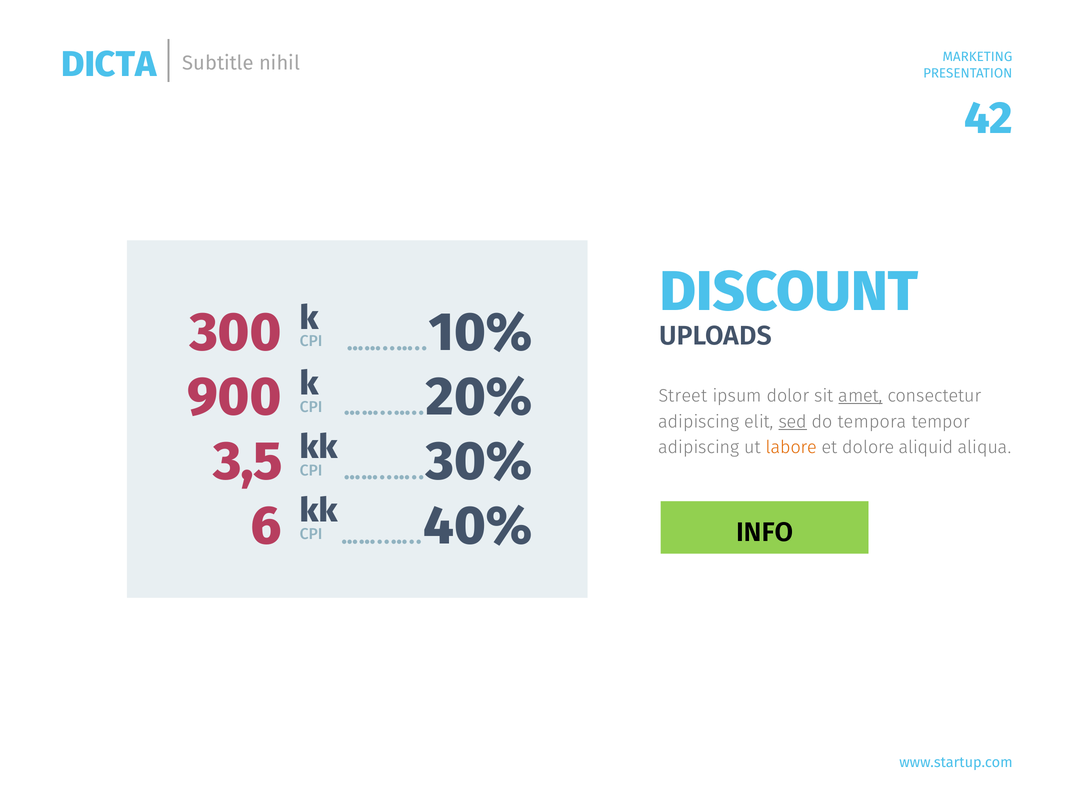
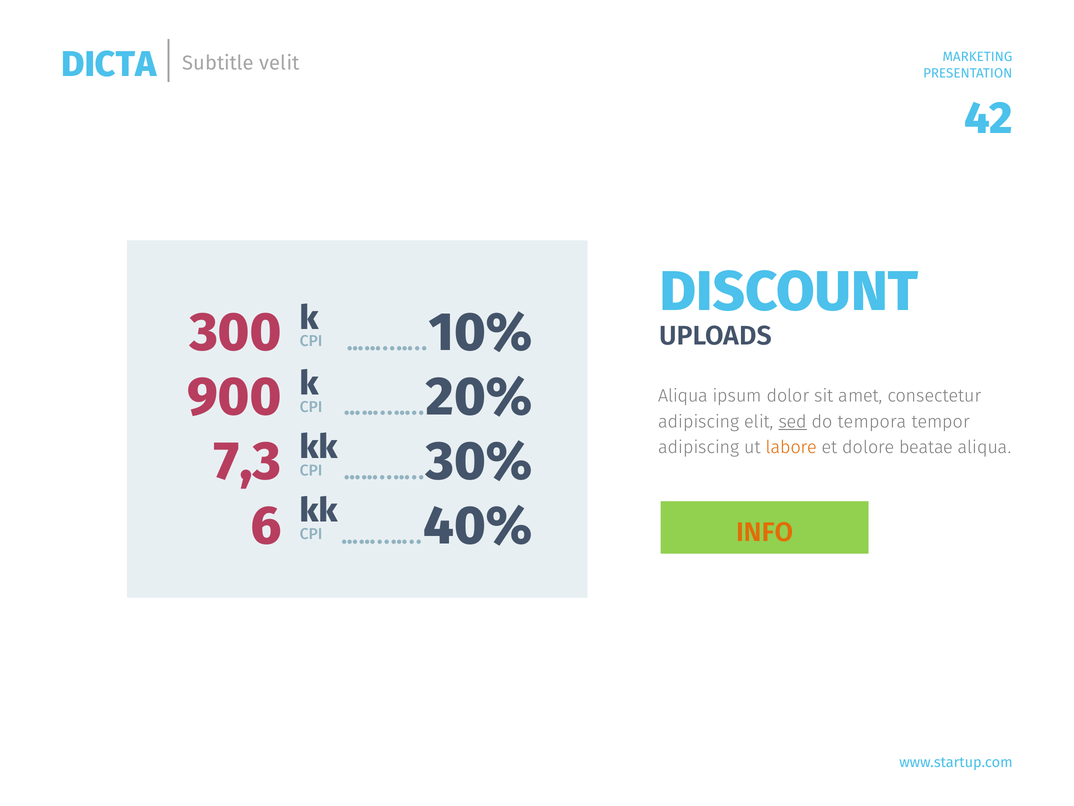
nihil: nihil -> velit (279, 63)
Street: Street -> Aliqua (683, 396)
amet underline: present -> none (861, 396)
3,5: 3,5 -> 7,3 (247, 461)
aliquid: aliquid -> beatae (926, 447)
INFO colour: black -> orange (765, 532)
